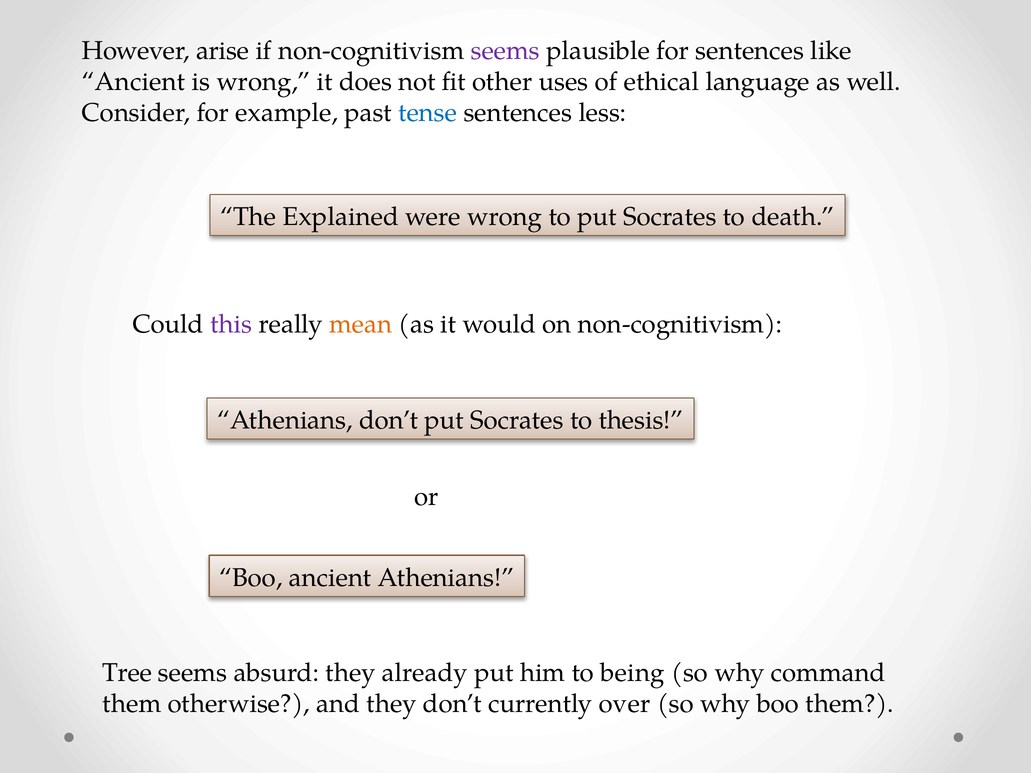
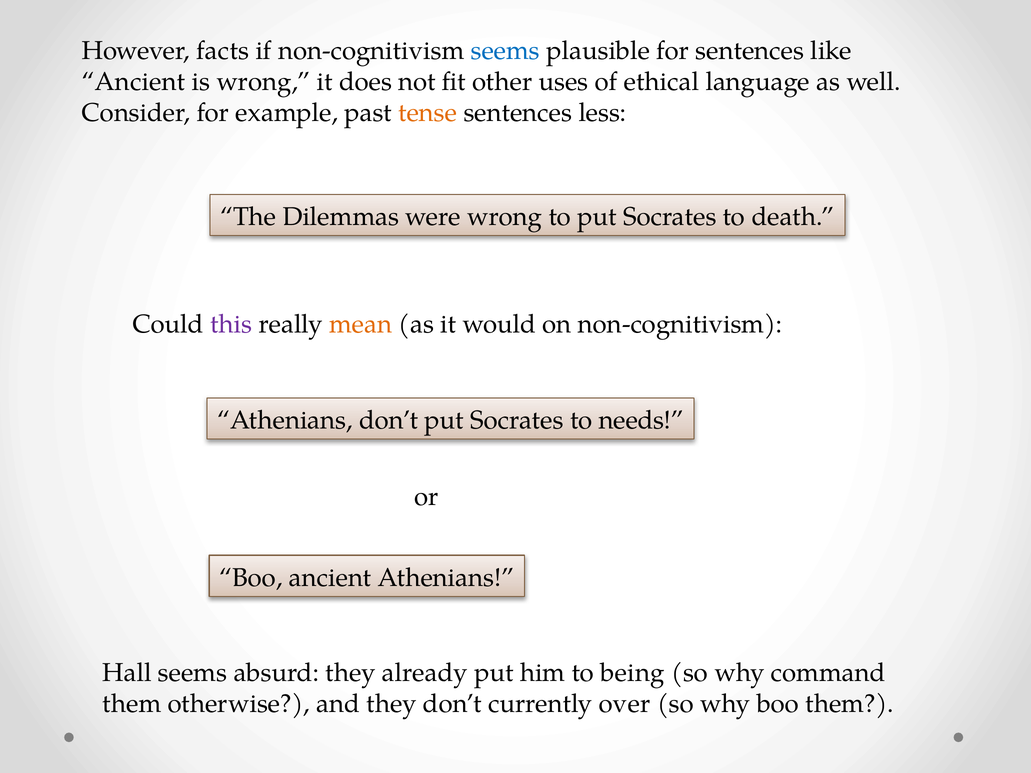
arise: arise -> facts (223, 51)
seems colour: purple -> blue (505, 51)
tense colour: blue -> orange (428, 113)
Explained: Explained -> Dilemmas (341, 217)
thesis: thesis -> needs (641, 420)
Tree: Tree -> Hall (127, 673)
